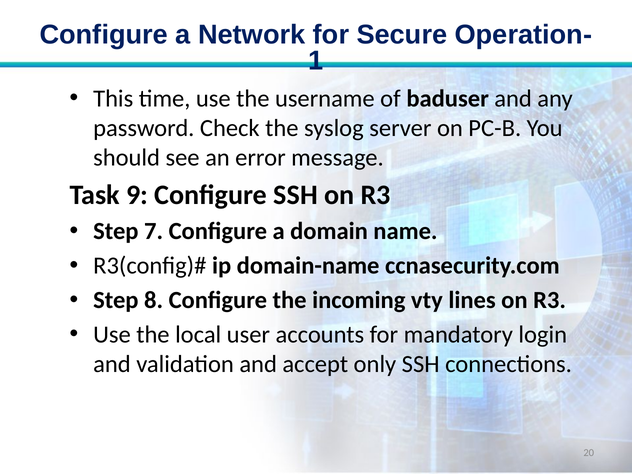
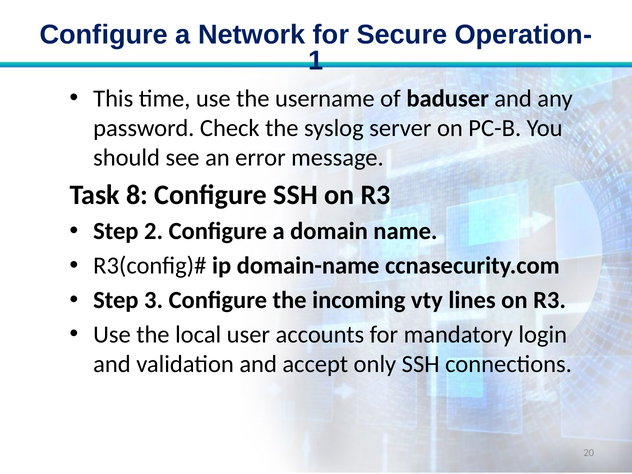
9: 9 -> 8 (137, 195)
7: 7 -> 2 (154, 231)
8: 8 -> 3 (154, 300)
